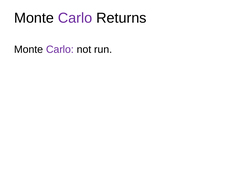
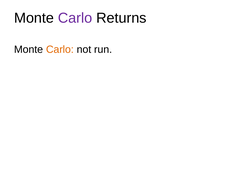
Carlo colour: purple -> orange (60, 49)
